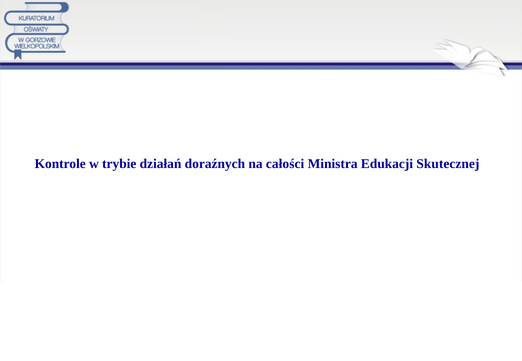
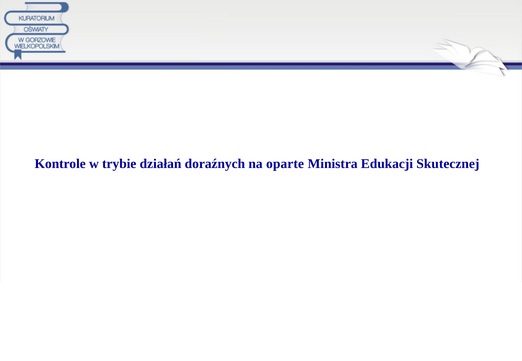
całości: całości -> oparte (285, 164)
